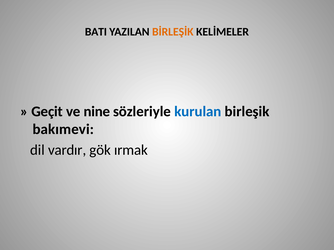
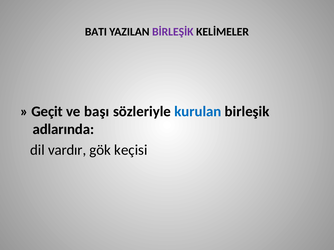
BİRLEŞİK colour: orange -> purple (173, 32)
nine: nine -> başı (97, 112)
bakımevi: bakımevi -> adlarında (63, 129)
ırmak: ırmak -> keçisi (131, 150)
